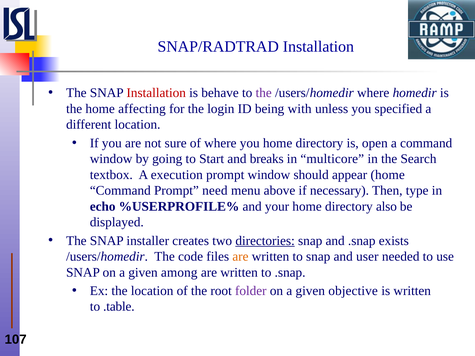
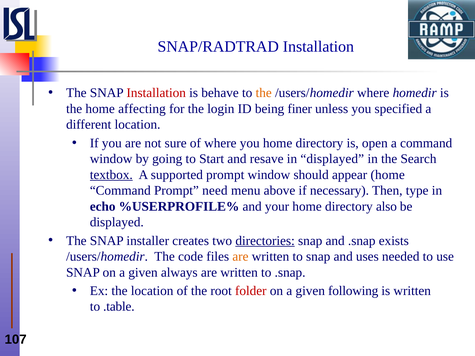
the colour: purple -> orange (264, 93)
with: with -> finer (300, 109)
breaks: breaks -> resave (267, 159)
in multicore: multicore -> displayed (332, 159)
textbox underline: none -> present (111, 175)
execution: execution -> supported (177, 175)
user: user -> uses (367, 257)
among: among -> always (179, 273)
folder colour: purple -> red (251, 291)
objective: objective -> following (353, 291)
